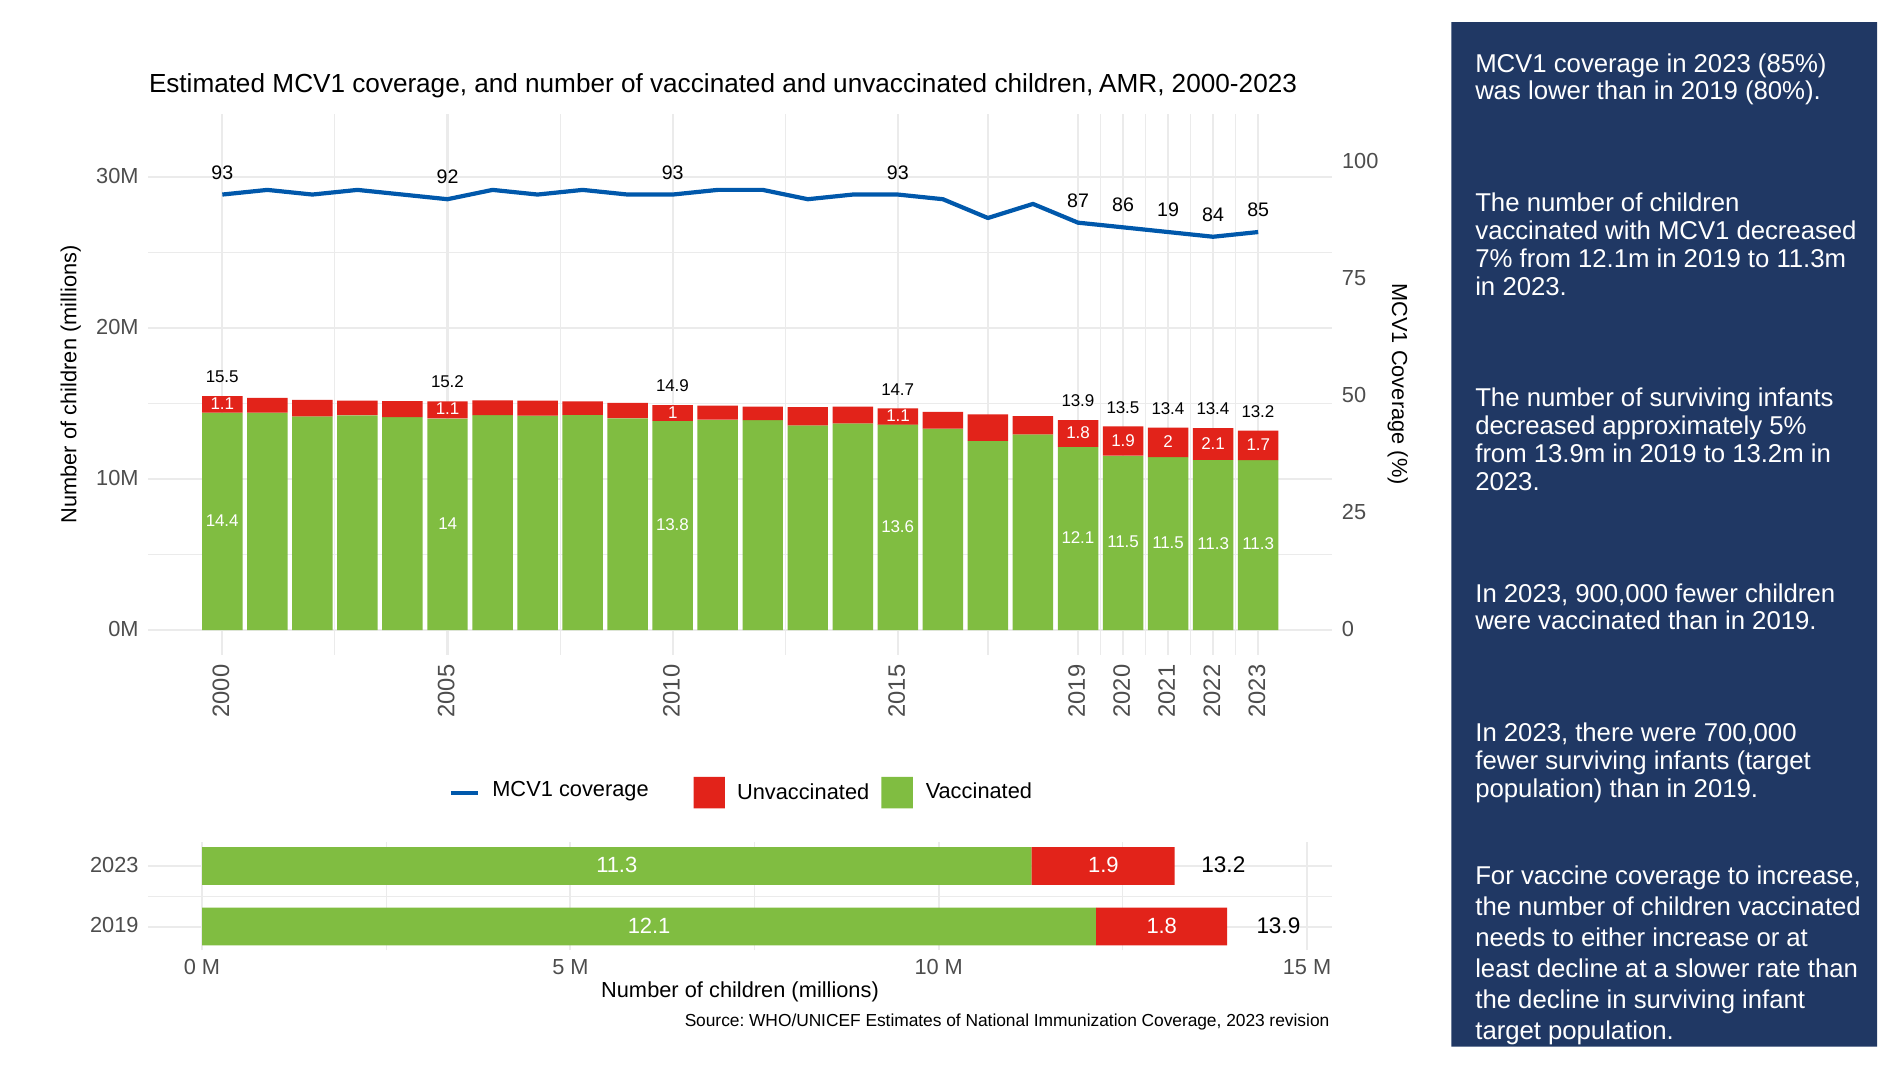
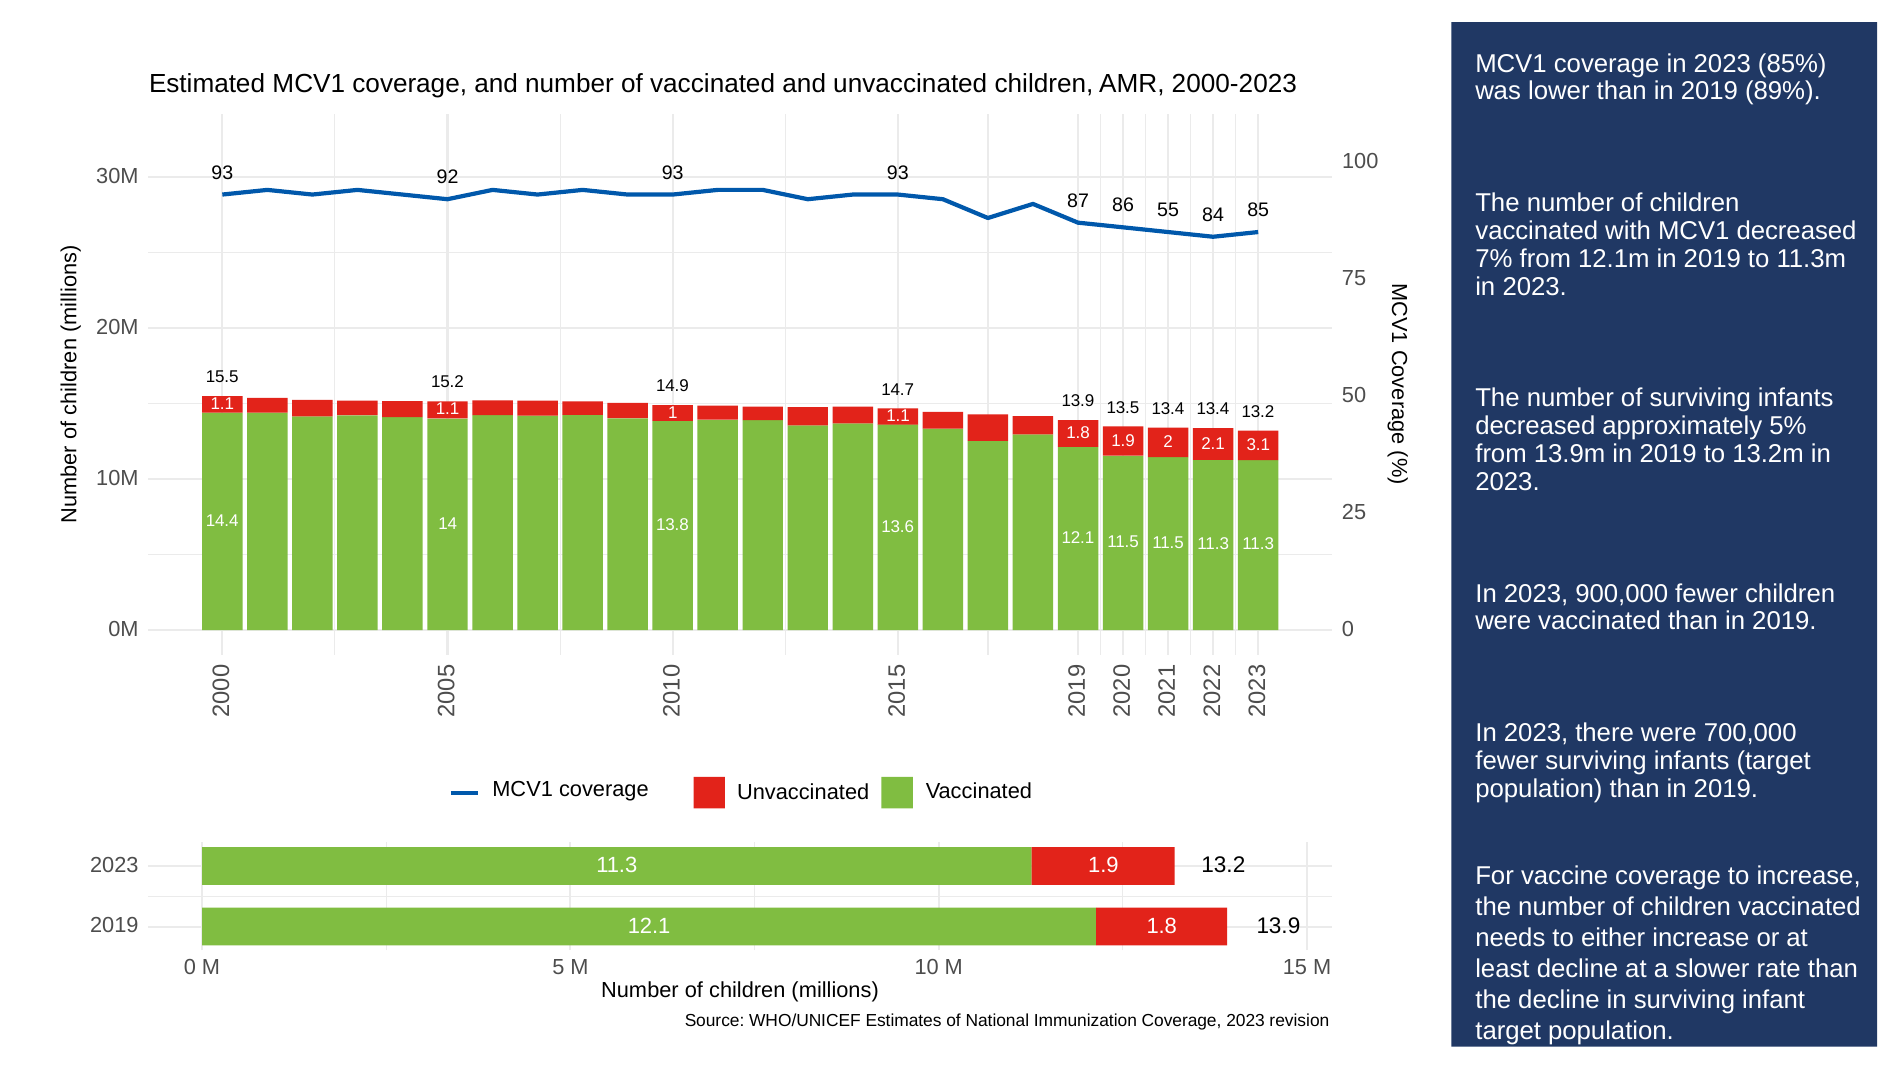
80%: 80% -> 89% (1783, 91)
19: 19 -> 55 (1168, 210)
1.7: 1.7 -> 3.1 (1258, 445)
